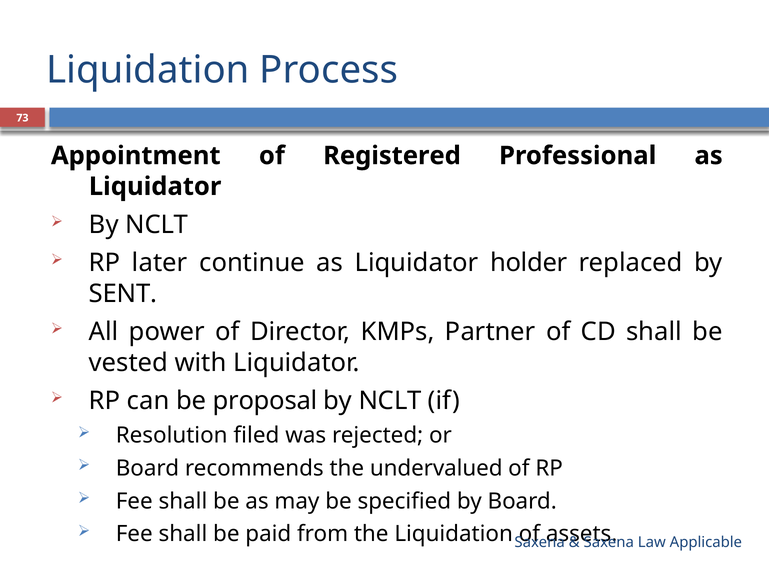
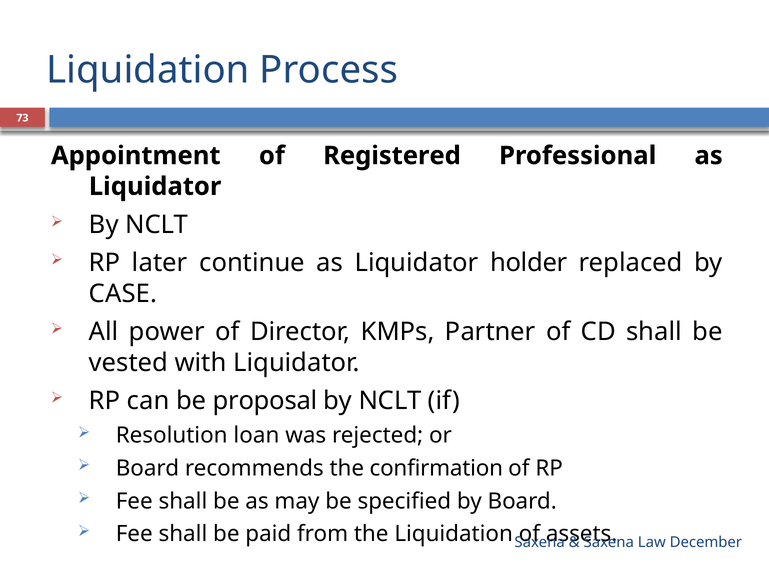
SENT: SENT -> CASE (123, 294)
filed: filed -> loan (256, 435)
undervalued: undervalued -> confirmation (436, 468)
Applicable: Applicable -> December (706, 542)
